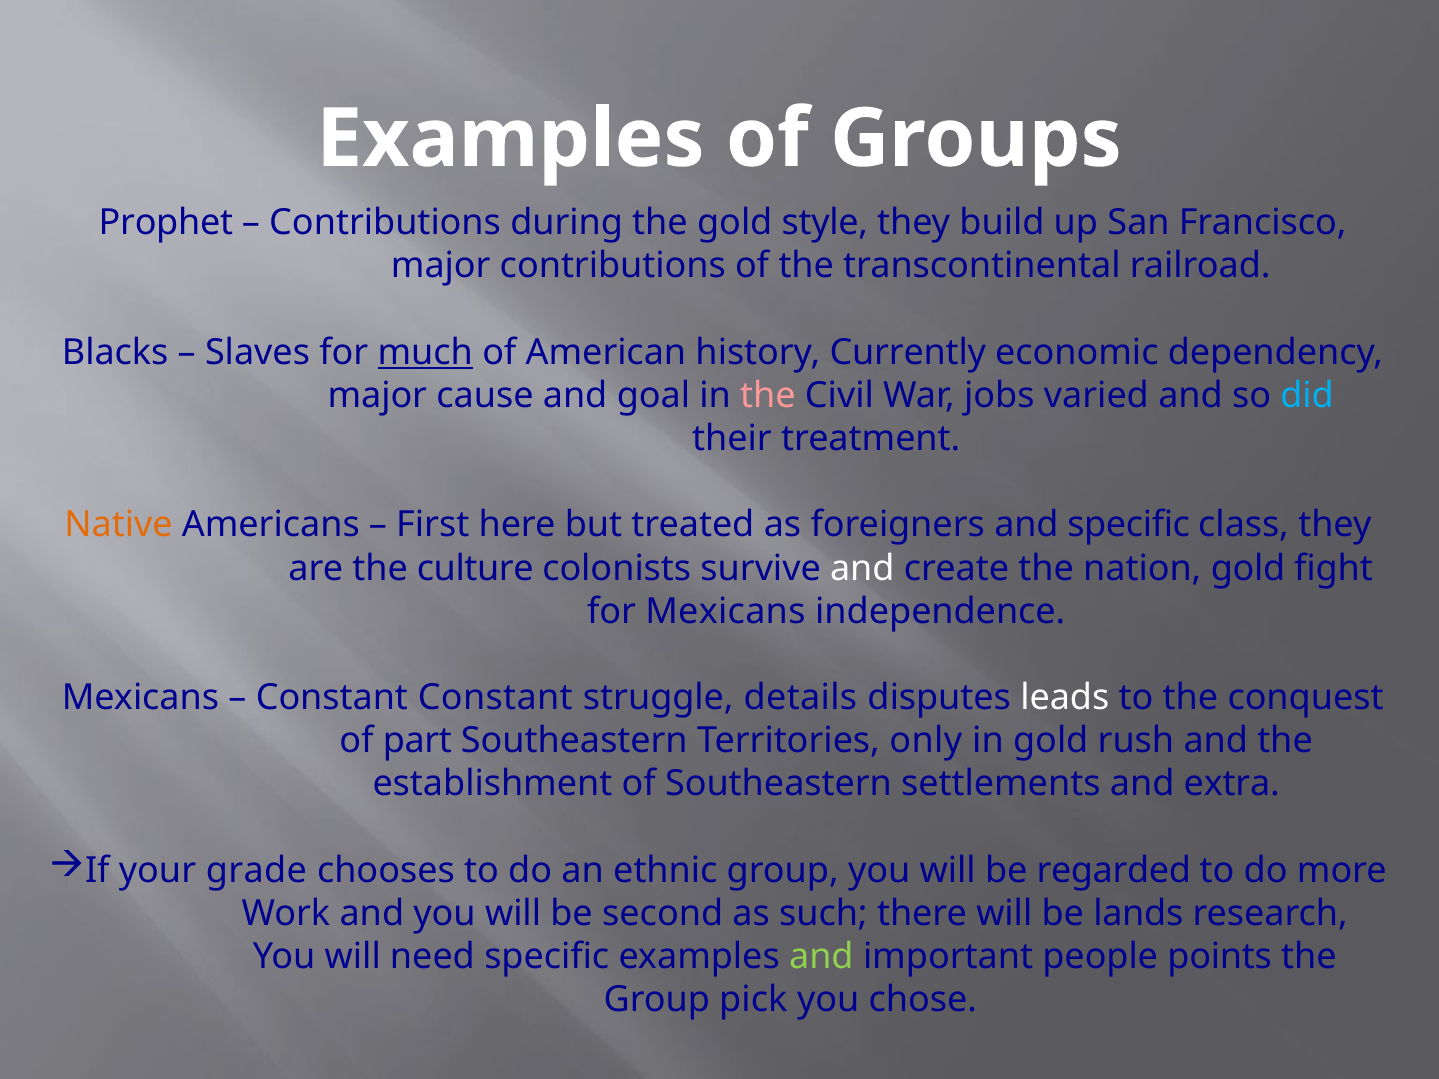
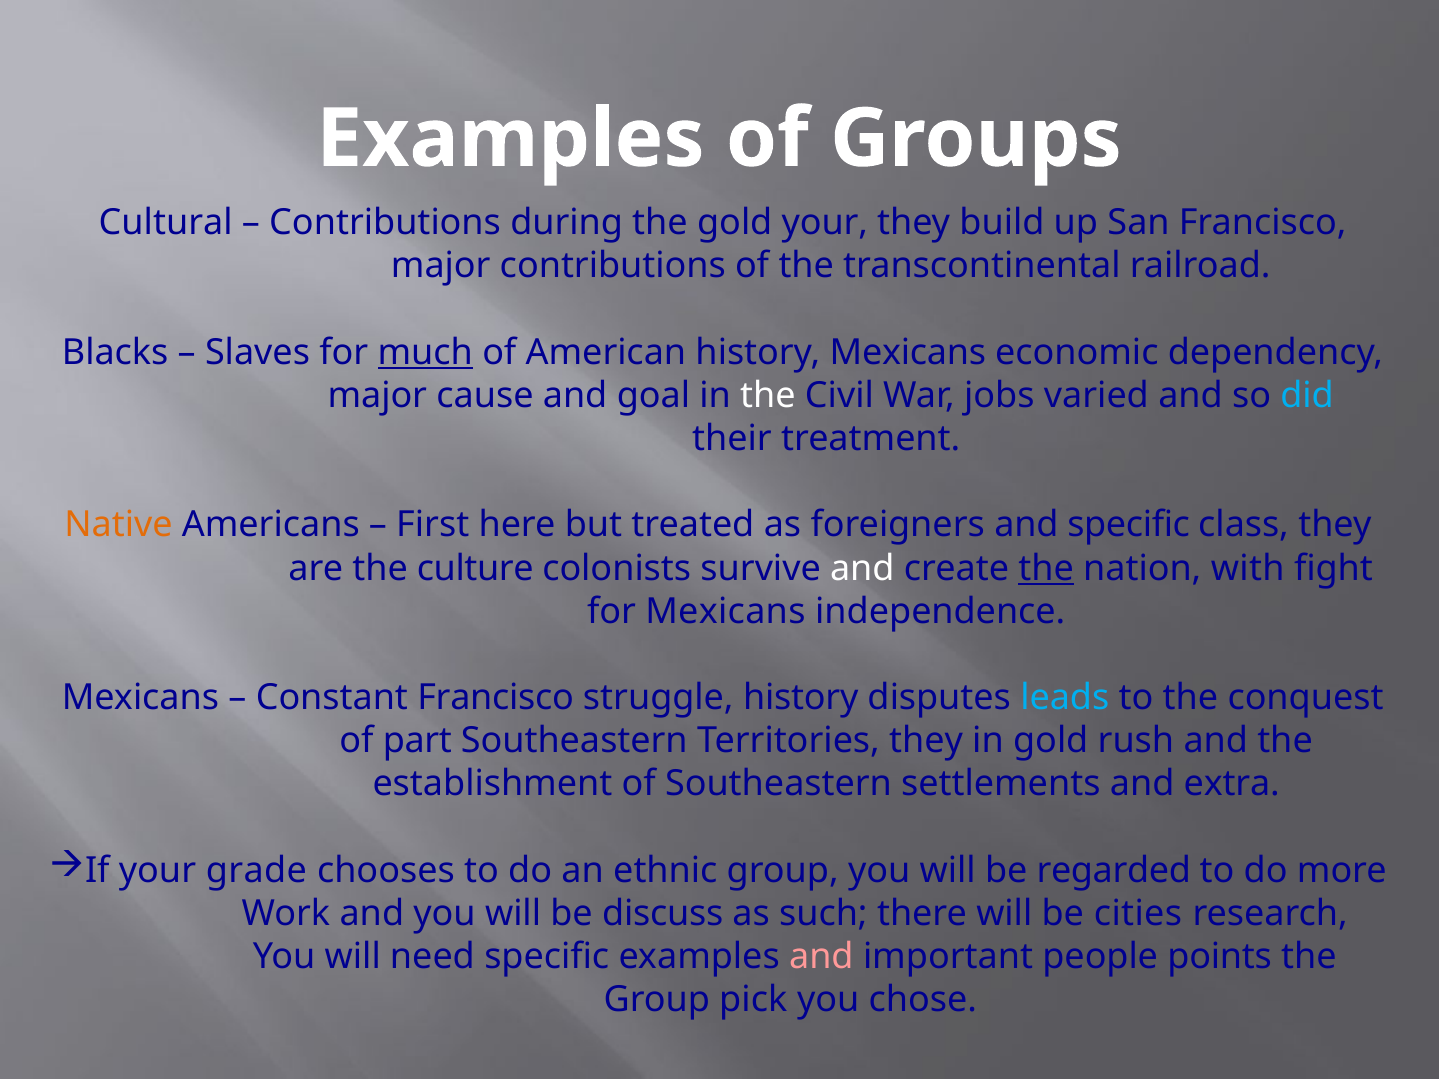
Prophet: Prophet -> Cultural (166, 223)
gold style: style -> your (825, 223)
history Currently: Currently -> Mexicans (908, 353)
the colour: pink -> white (768, 396)
the underline: none -> present (1046, 568)
nation gold: gold -> with (1248, 568)
Constant Constant: Constant -> Francisco (496, 698)
struggle details: details -> history (801, 698)
leads colour: white -> light blue (1065, 698)
Territories only: only -> they (926, 741)
second: second -> discuss (663, 914)
lands: lands -> cities (1138, 914)
and colour: light green -> pink (821, 957)
